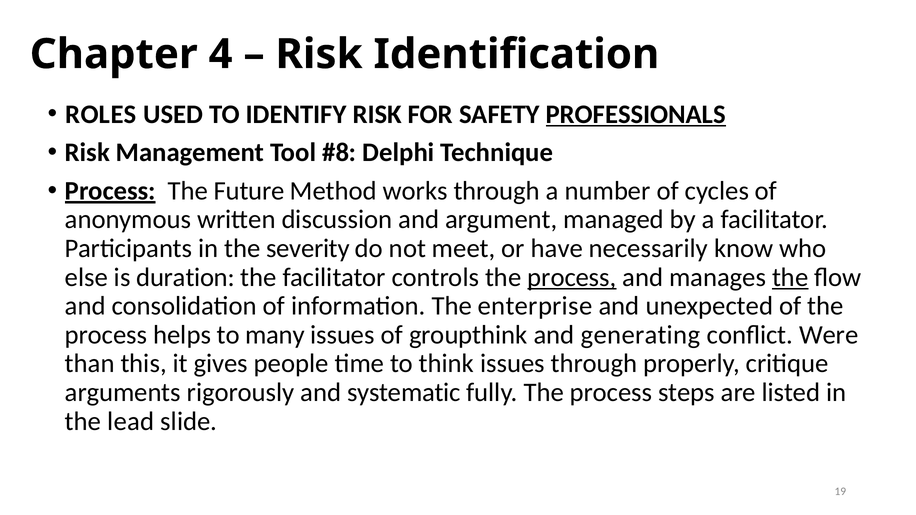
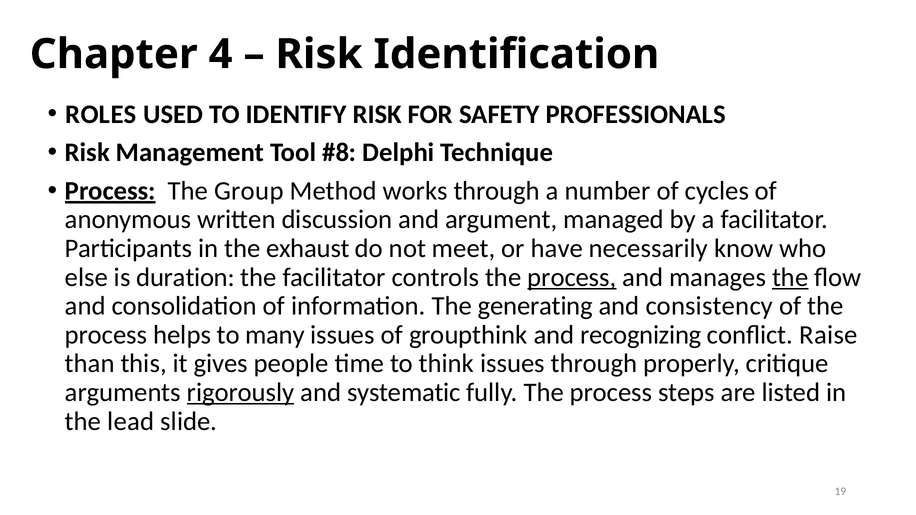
PROFESSIONALS underline: present -> none (636, 114)
Future: Future -> Group (249, 191)
severity: severity -> exhaust (308, 249)
enterprise: enterprise -> generating (535, 306)
unexpected: unexpected -> consistency (709, 306)
generating: generating -> recognizing (641, 335)
Were: Were -> Raise (829, 335)
rigorously underline: none -> present (241, 393)
